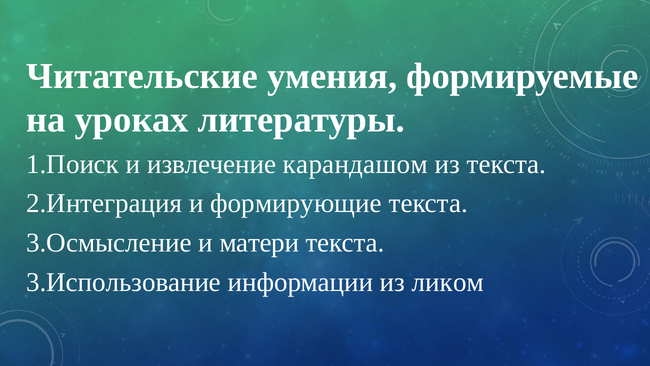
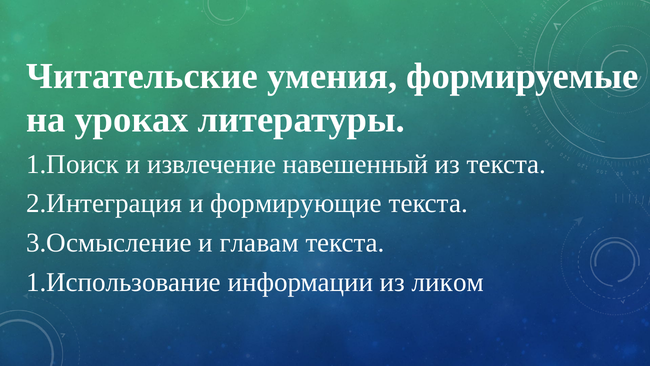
карандашом: карандашом -> навешенный (355, 164)
матери: матери -> главам (259, 243)
3.Использование: 3.Использование -> 1.Использование (124, 282)
